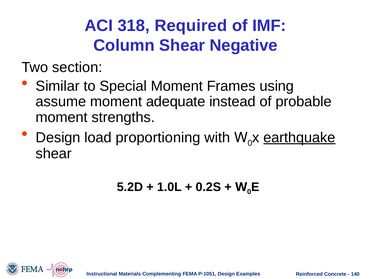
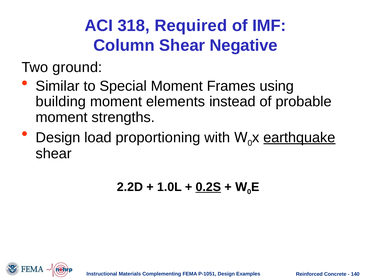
section: section -> ground (77, 67)
assume: assume -> building (61, 101)
adequate: adequate -> elements (176, 101)
5.2D: 5.2D -> 2.2D (130, 186)
0.2S underline: none -> present (208, 186)
